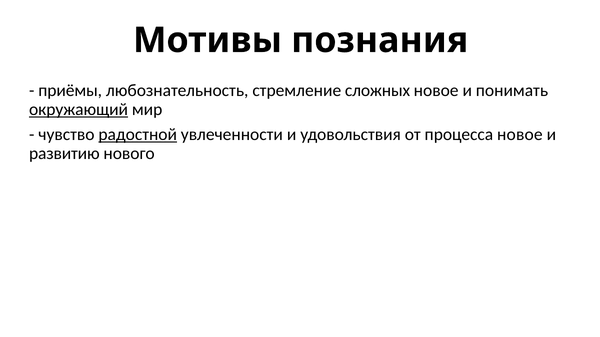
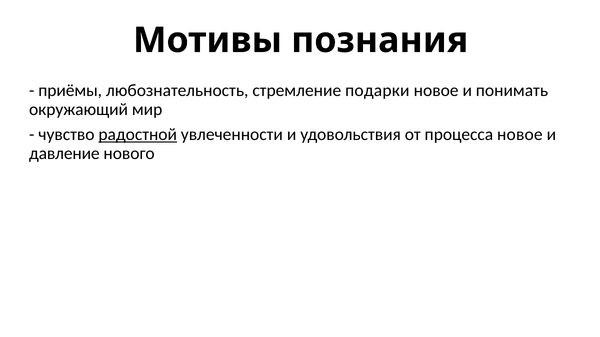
сложных: сложных -> подарки (377, 91)
окружающий underline: present -> none (79, 110)
развитию: развитию -> давление (64, 154)
